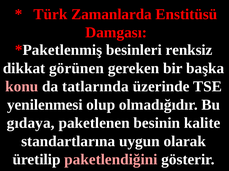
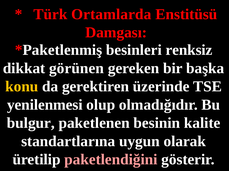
Zamanlarda: Zamanlarda -> Ortamlarda (111, 14)
konu colour: pink -> yellow (22, 87)
tatlarında: tatlarında -> gerektiren (96, 87)
gıdaya: gıdaya -> bulgur (31, 123)
